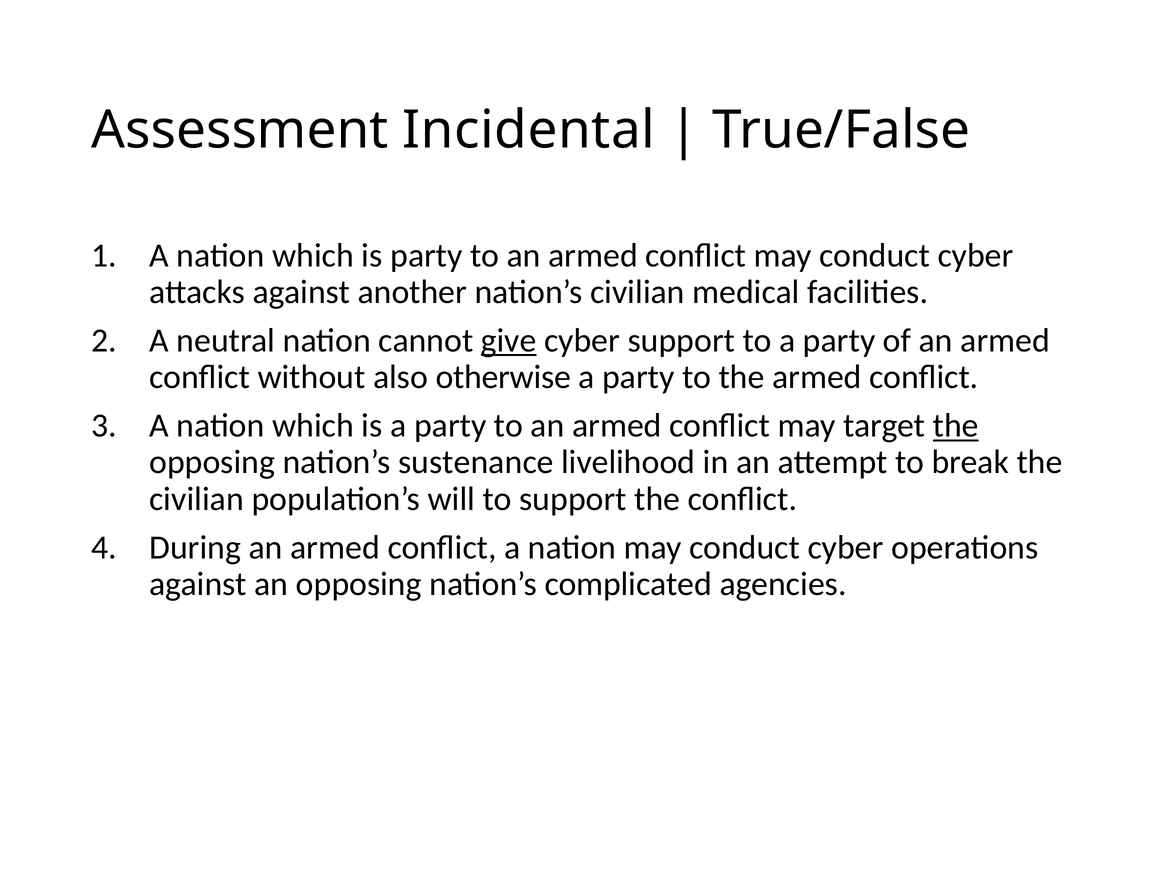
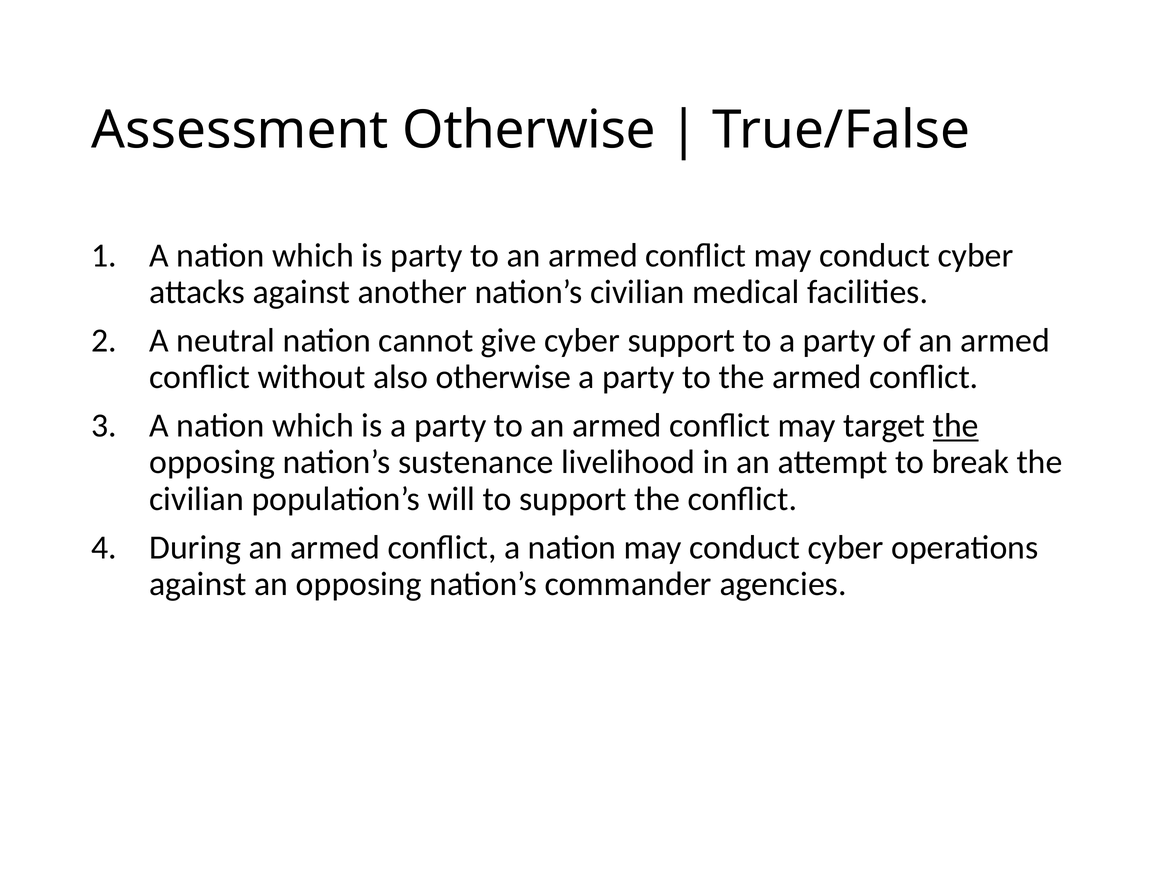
Assessment Incidental: Incidental -> Otherwise (529, 130)
give underline: present -> none (509, 341)
complicated: complicated -> commander (628, 584)
